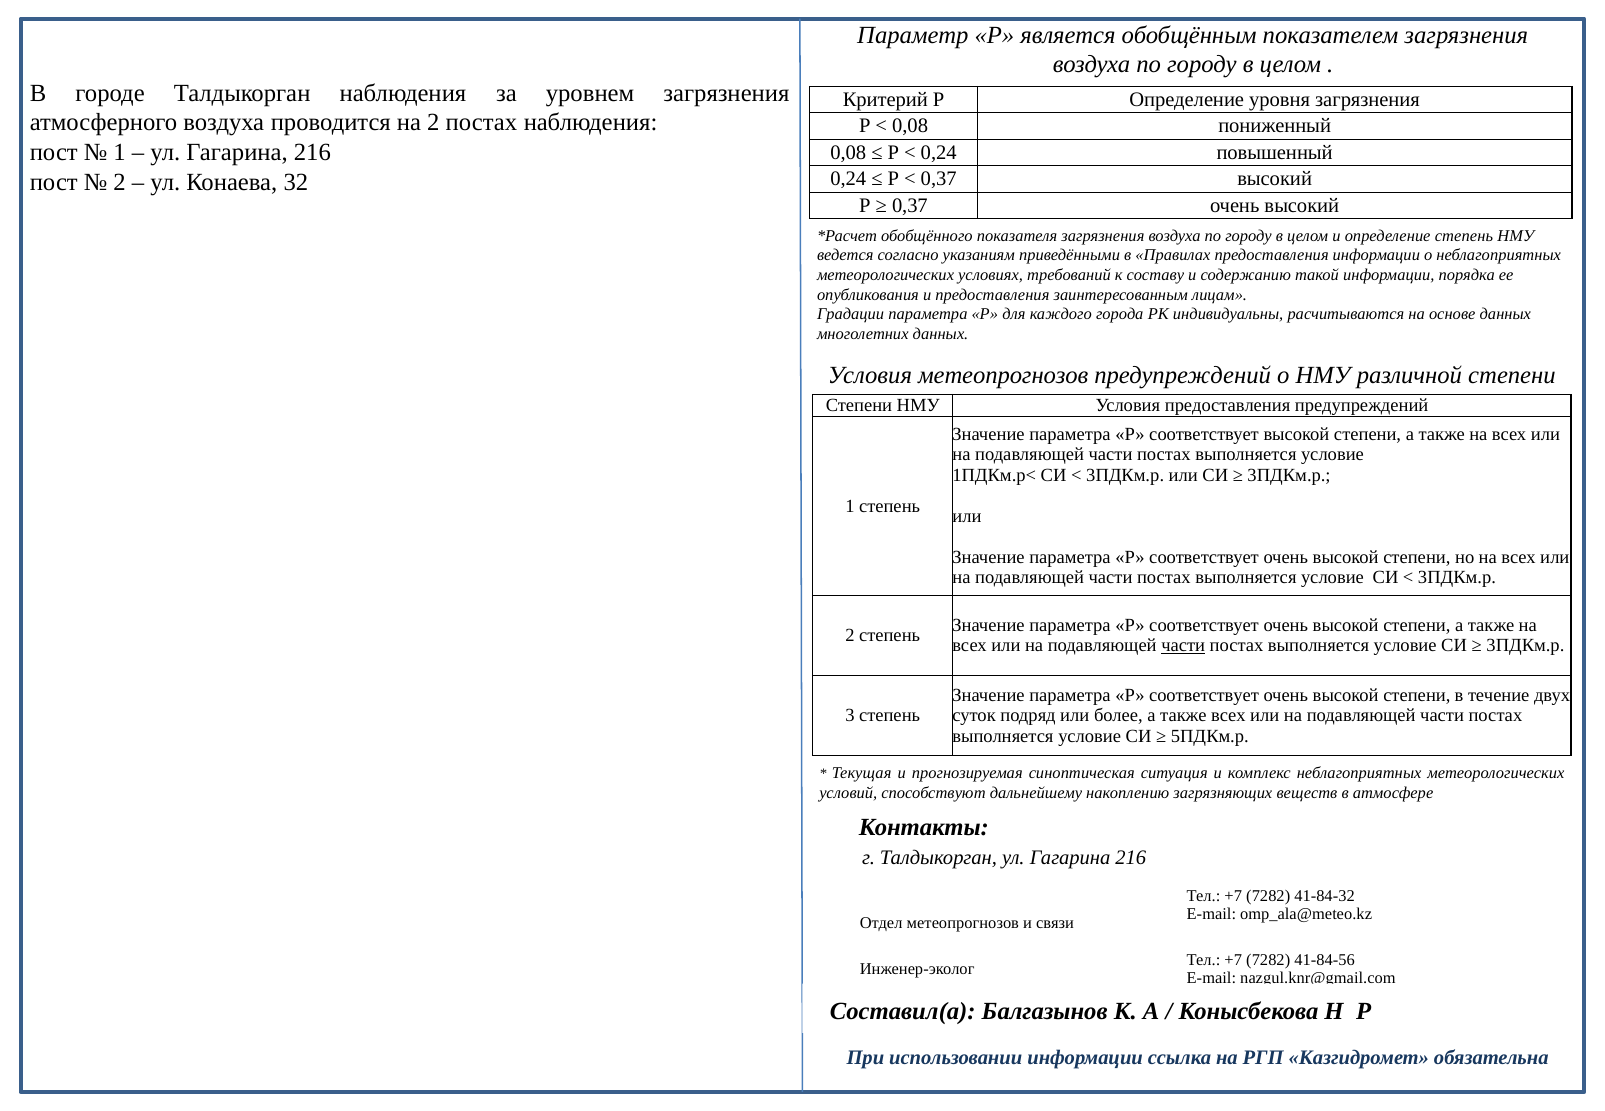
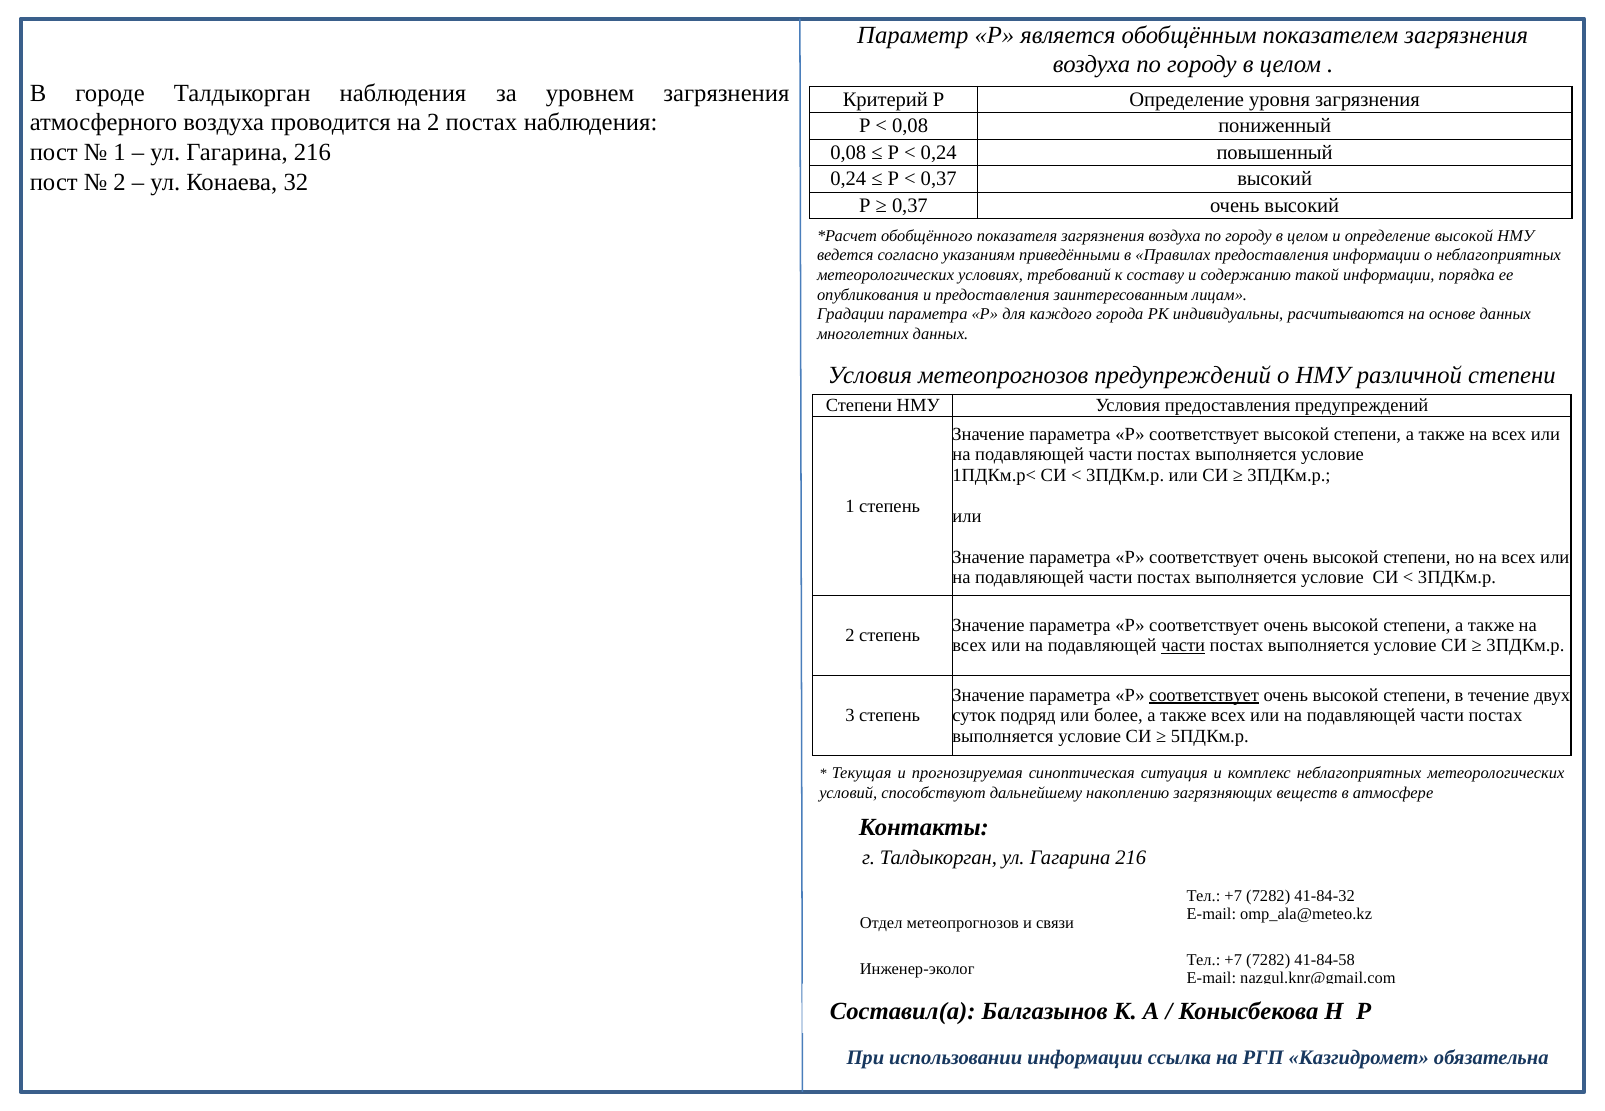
определение степень: степень -> высокой (1464, 236)
соответствует underline: none -> present (1204, 695)
41-84-56: 41-84-56 -> 41-84-58 (1325, 960)
